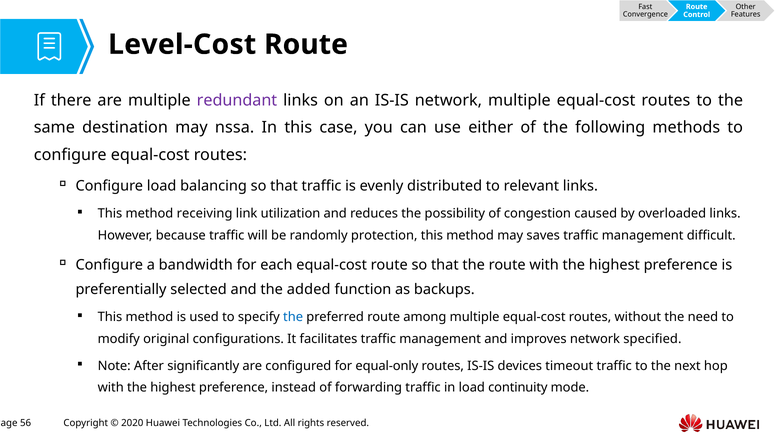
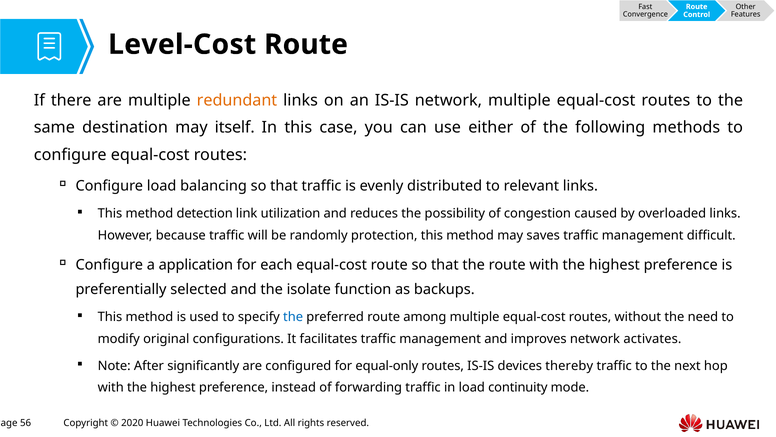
redundant colour: purple -> orange (237, 100)
nssa: nssa -> itself (235, 127)
receiving: receiving -> detection (205, 213)
bandwidth: bandwidth -> application (196, 264)
added: added -> isolate (309, 289)
specified: specified -> activates (652, 338)
timeout: timeout -> thereby (569, 365)
